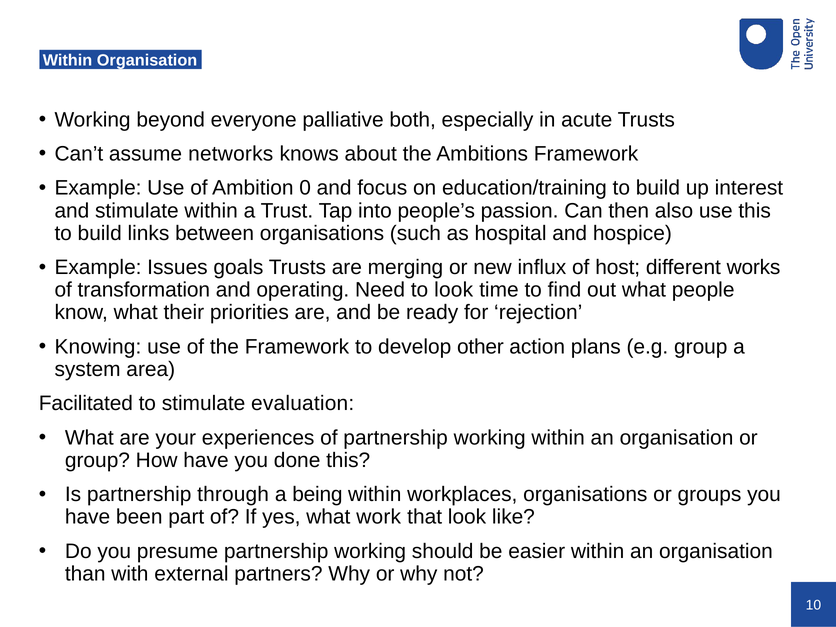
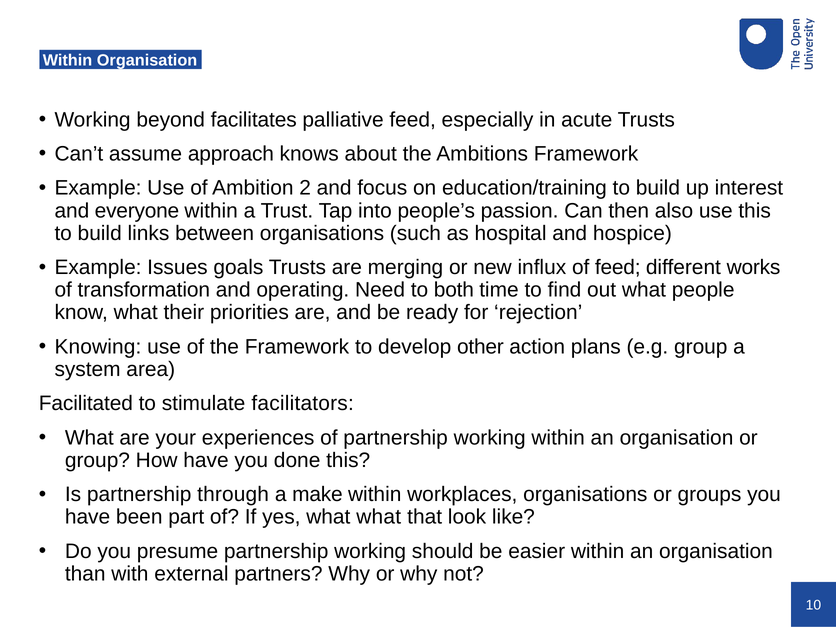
everyone: everyone -> facilitates (254, 120)
palliative both: both -> feed (413, 120)
networks: networks -> approach (231, 154)
0: 0 -> 2 (305, 188)
and stimulate: stimulate -> everyone (137, 211)
of host: host -> feed (618, 267)
to look: look -> both (454, 290)
evaluation: evaluation -> facilitators (303, 404)
being: being -> make (317, 495)
what work: work -> what (379, 517)
